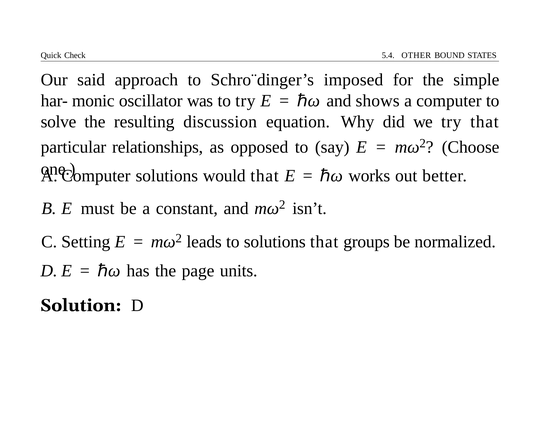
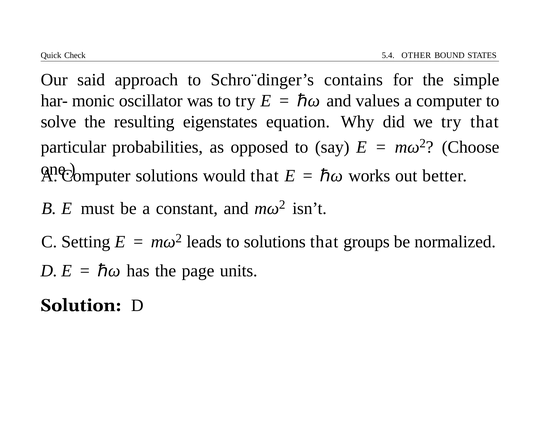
imposed: imposed -> contains (353, 80)
shows: shows -> values (378, 101)
discussion: discussion -> eigenstates (220, 122)
relationships: relationships -> probabilities (158, 147)
